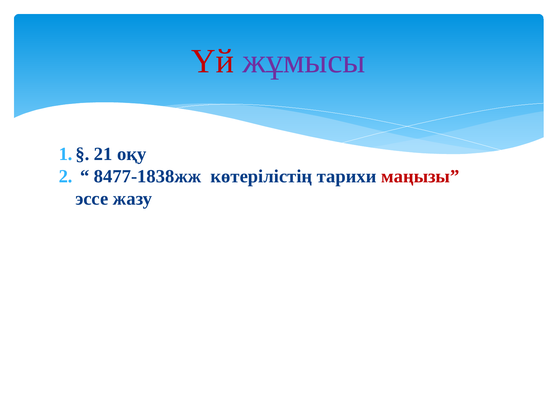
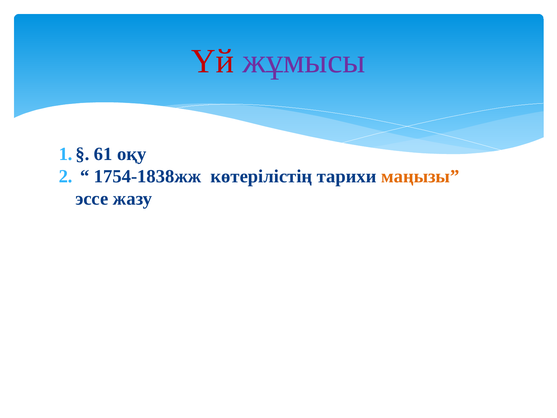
21: 21 -> 61 (103, 154)
8477-1838жж: 8477-1838жж -> 1754-1838жж (148, 176)
маңызы colour: red -> orange (420, 176)
